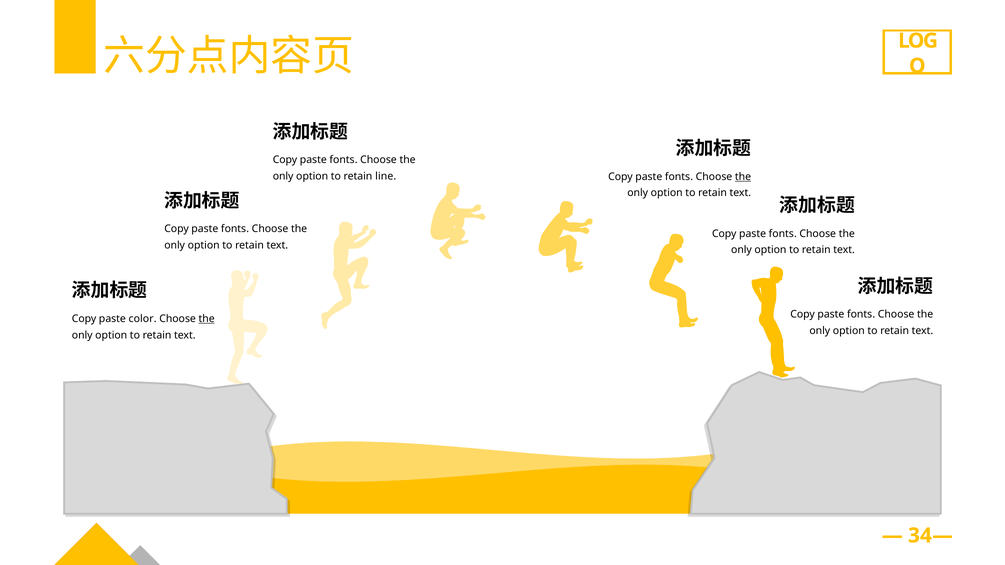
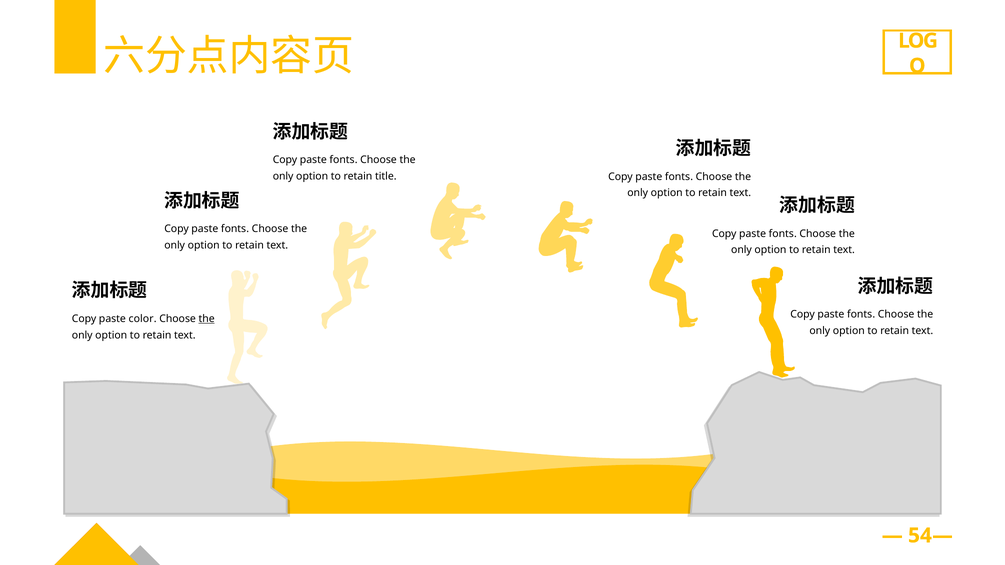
line: line -> title (386, 176)
the underline: present -> none (743, 177)
34—: 34— -> 54— (930, 536)
